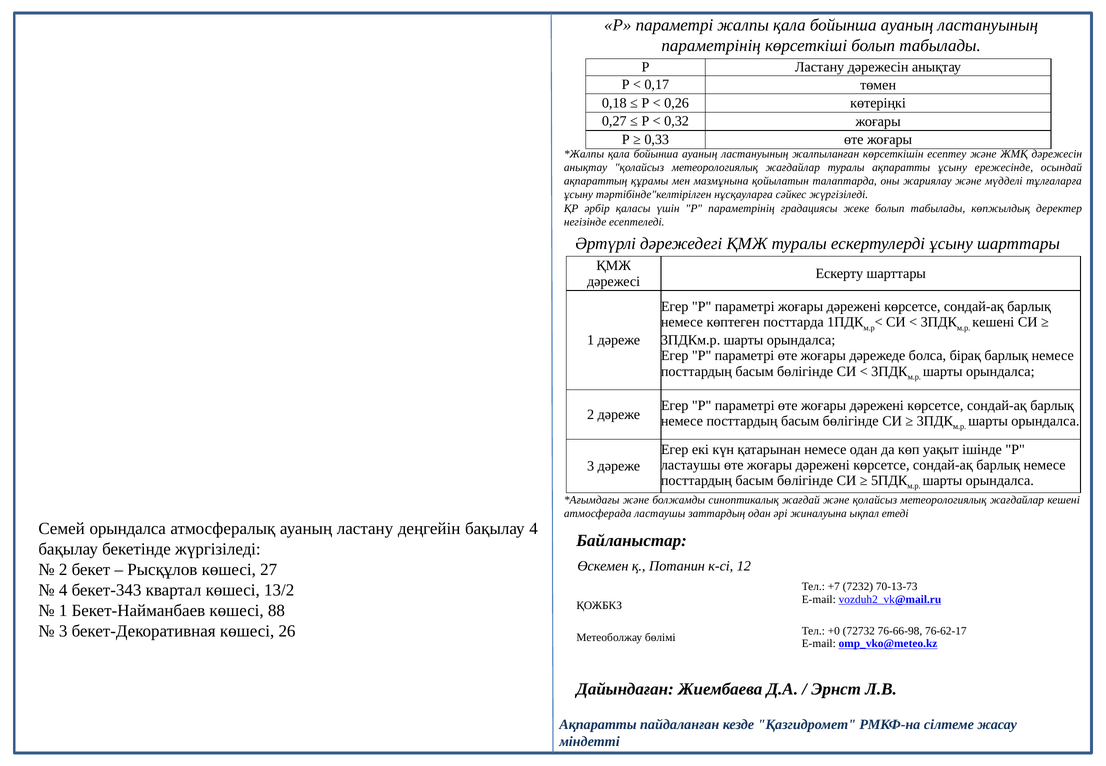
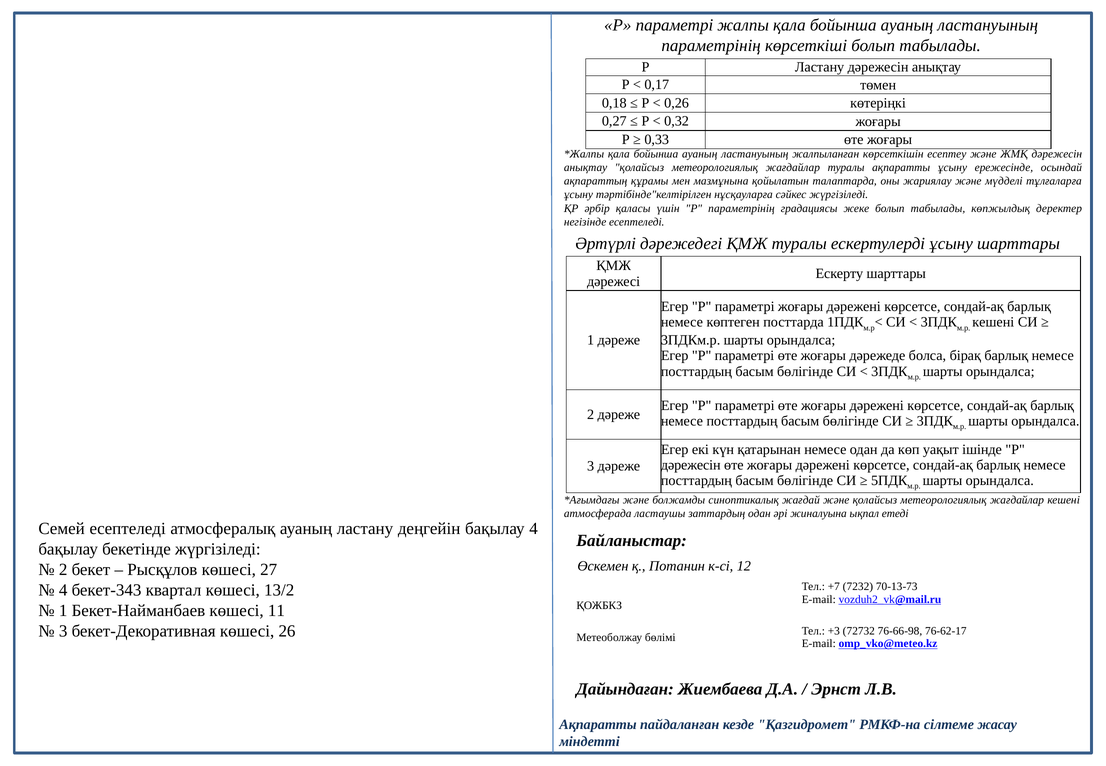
ластаушы: ластаушы -> дәрежесін (691, 465)
Семей орындалса: орындалса -> есептеледі (128, 529)
88: 88 -> 11 (276, 610)
+0: +0 -> +3 (834, 631)
